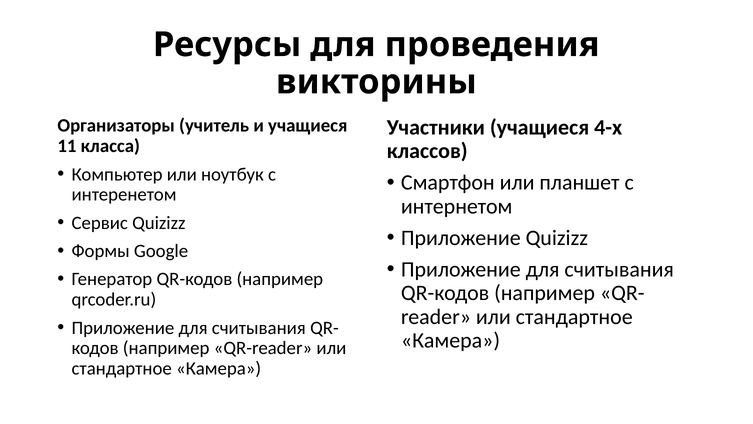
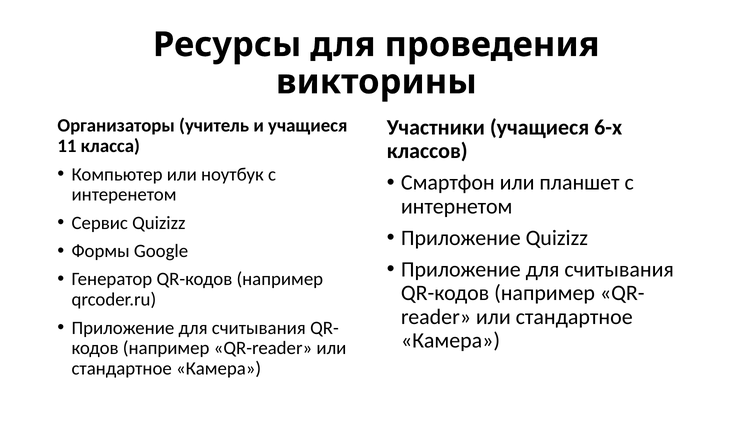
4-х: 4-х -> 6-х (608, 127)
